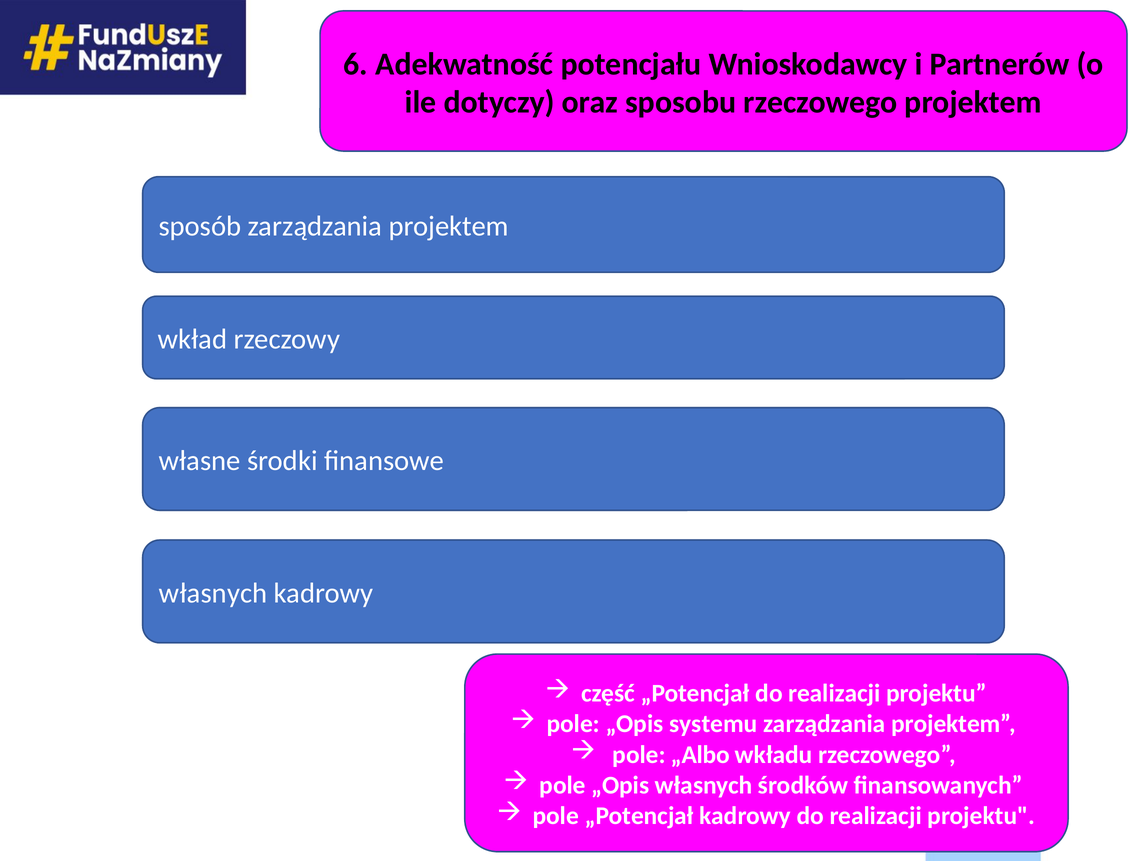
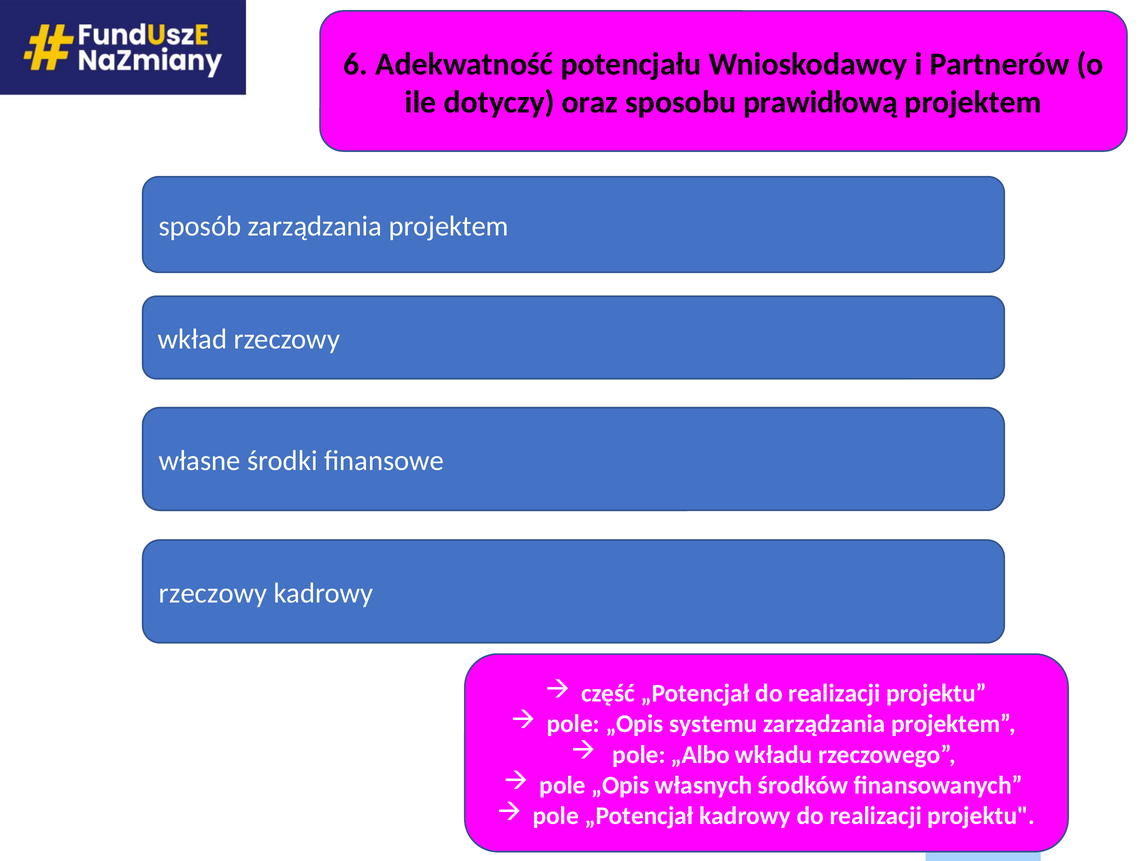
sposobu rzeczowego: rzeczowego -> prawidłową (820, 102)
własnych: własnych -> rzeczowy (213, 593)
